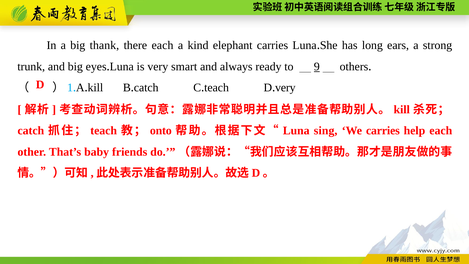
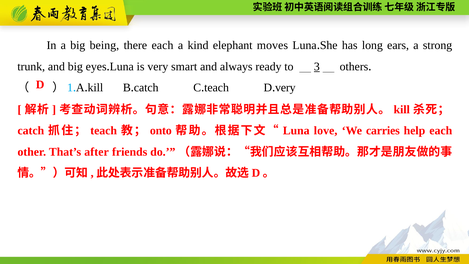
thank: thank -> being (104, 45)
elephant carries: carries -> moves (272, 45)
9: 9 -> 3 (317, 66)
sing: sing -> love (326, 131)
baby: baby -> after (97, 152)
